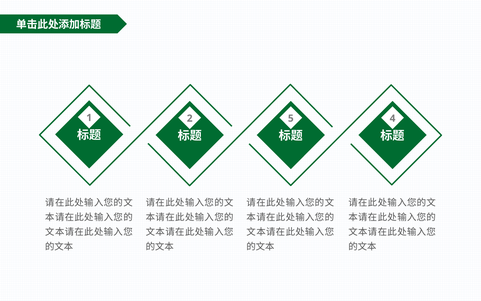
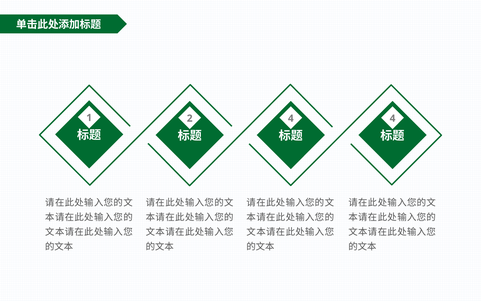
2 5: 5 -> 4 (291, 118)
